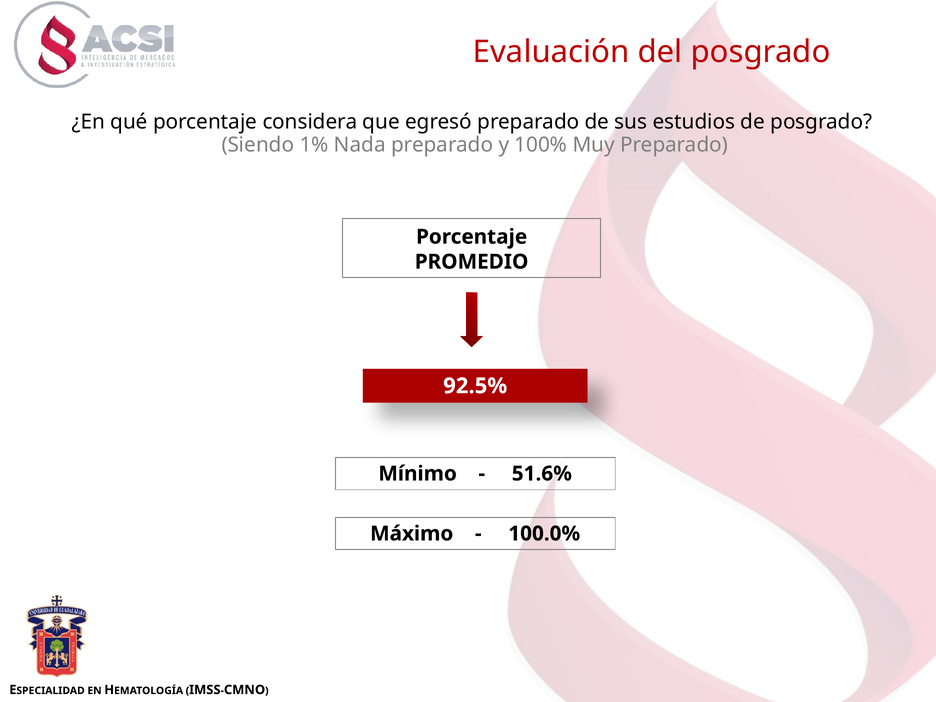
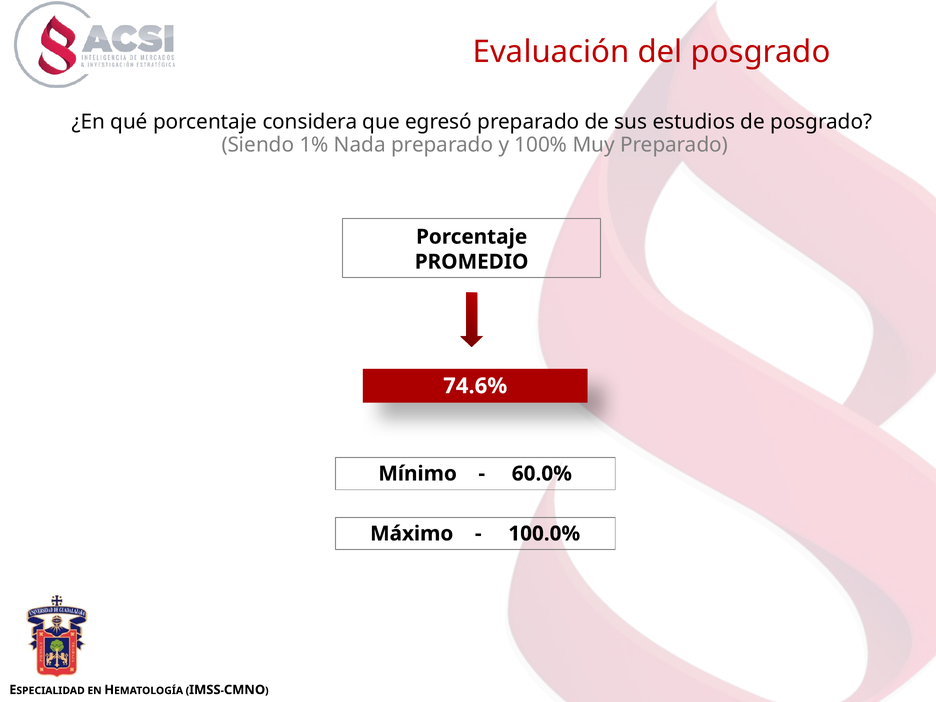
92.5%: 92.5% -> 74.6% (475, 386)
51.6%: 51.6% -> 60.0% (542, 474)
